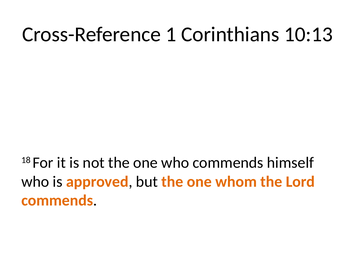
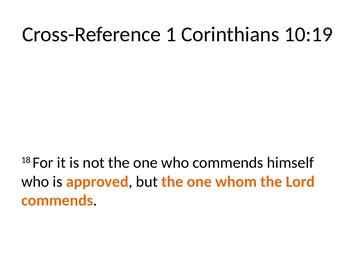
10:13: 10:13 -> 10:19 (308, 34)
